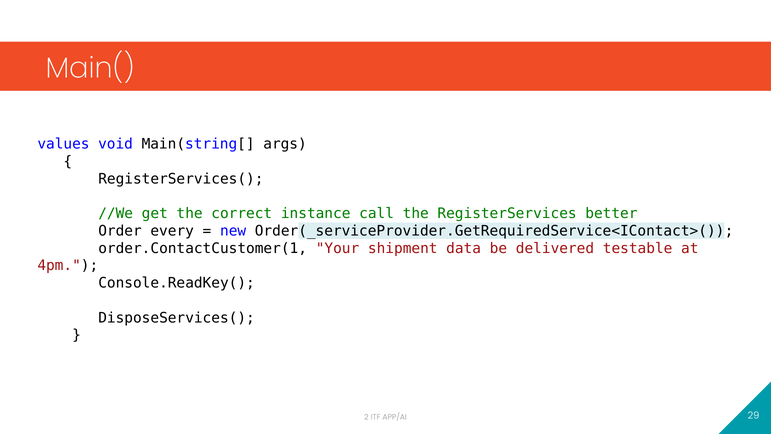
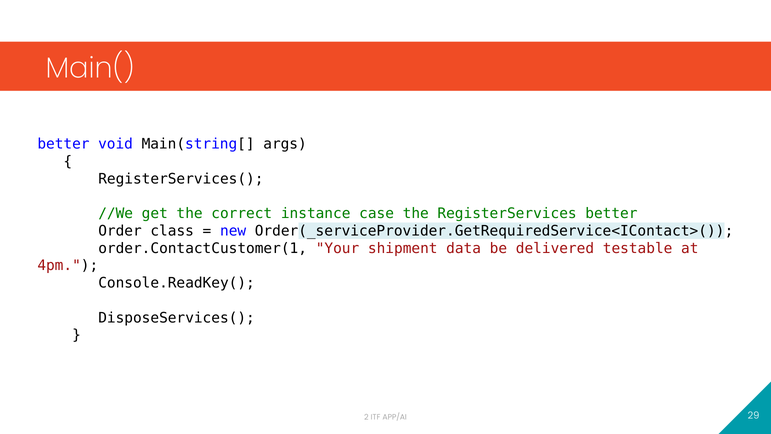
values: values -> better (63, 144)
call: call -> case (377, 213)
every: every -> class (172, 231)
